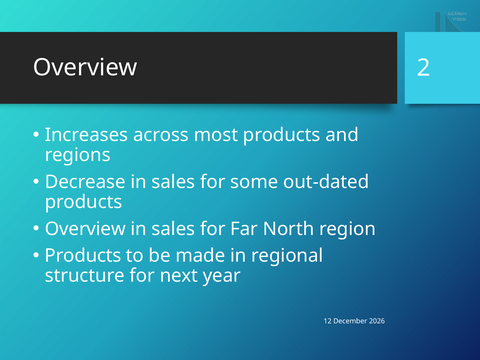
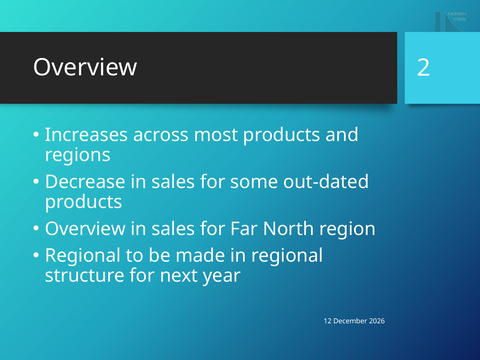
Products: Products -> Regional (83, 256)
